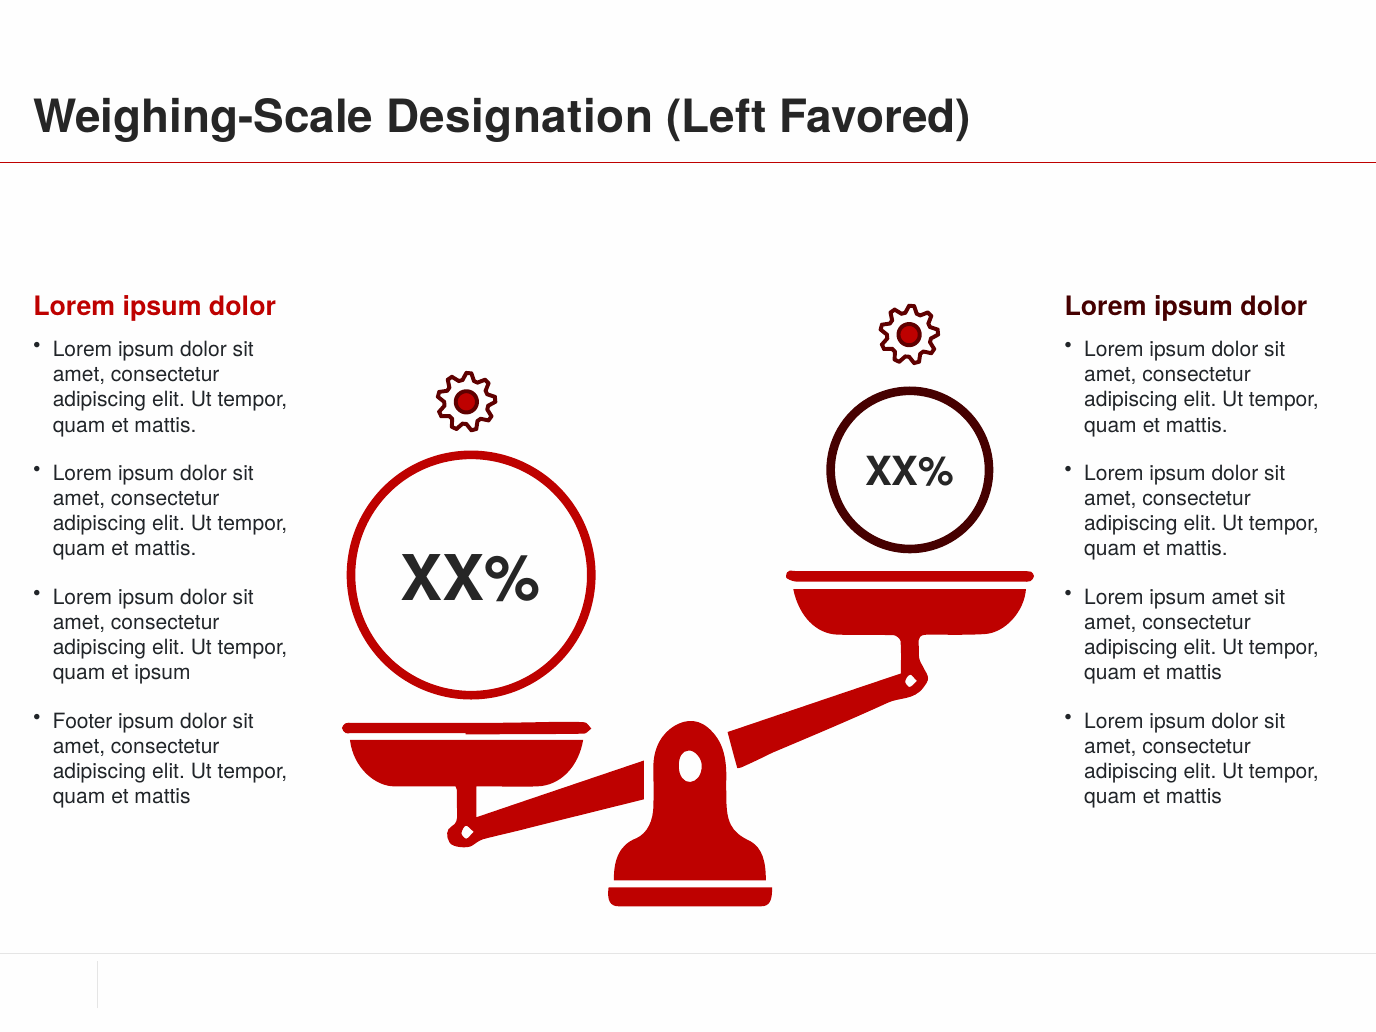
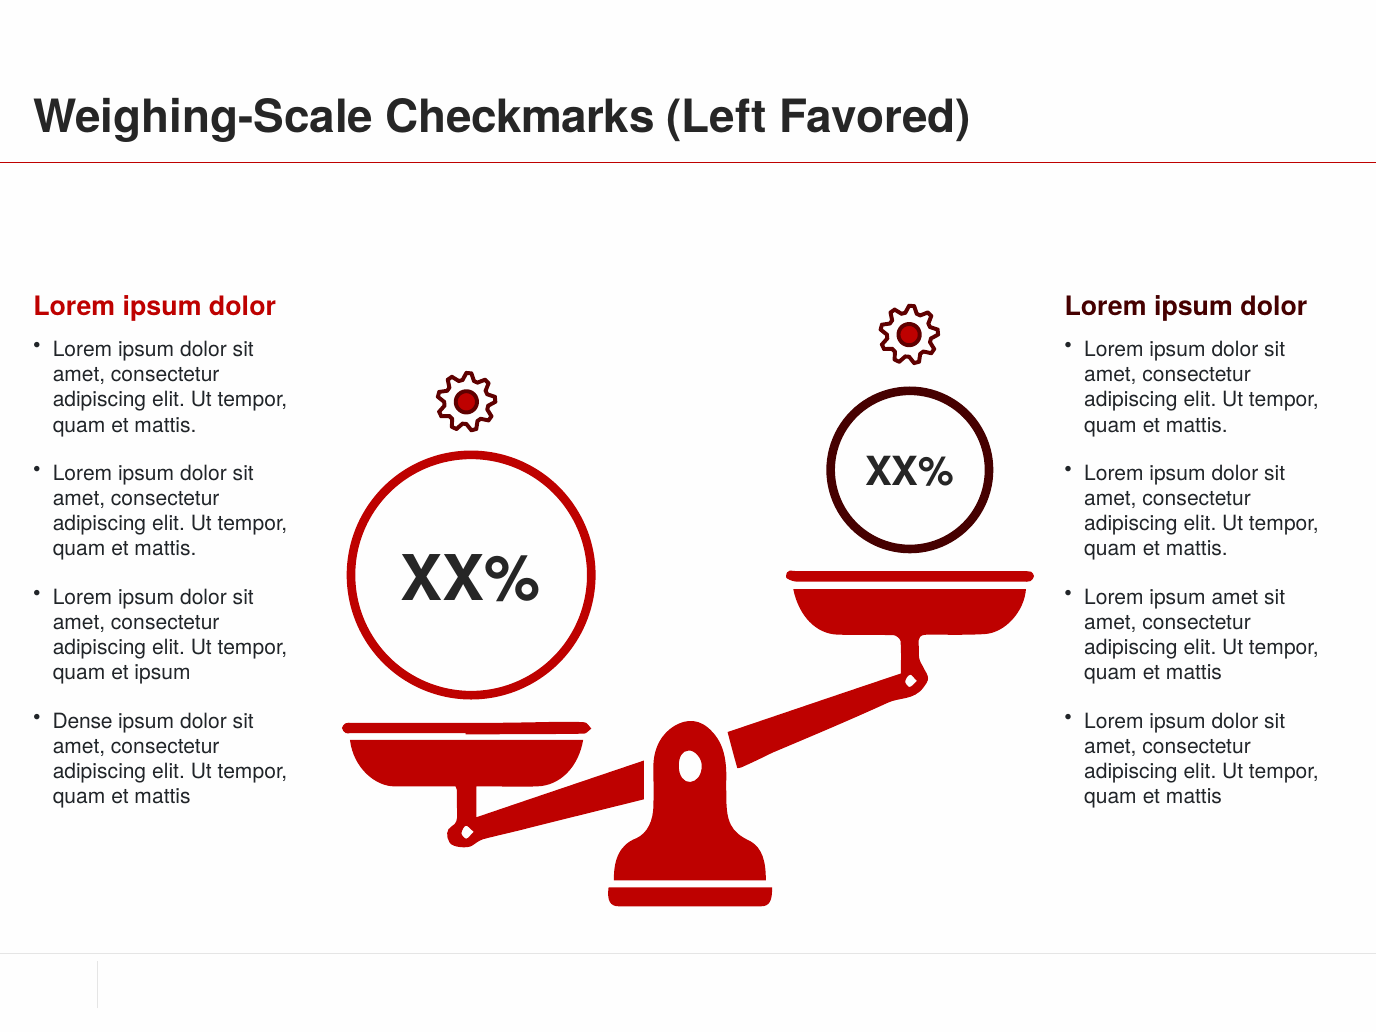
Designation: Designation -> Checkmarks (520, 117)
Footer: Footer -> Dense (83, 721)
